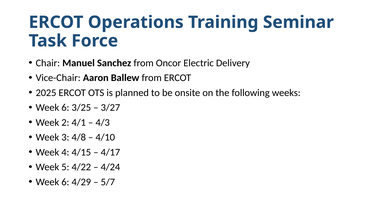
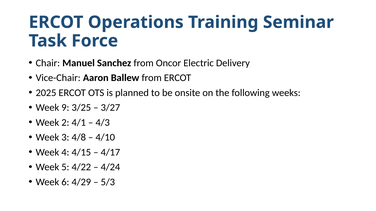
6: 6 -> 9 (65, 108)
5/7: 5/7 -> 5/3 (108, 182)
